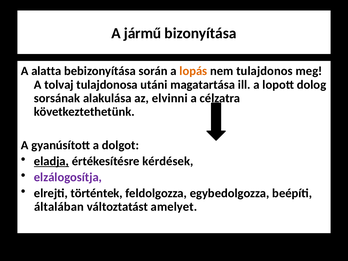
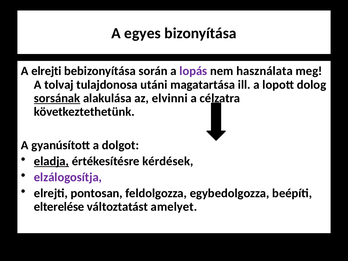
jármű: jármű -> egyes (143, 33)
A alatta: alatta -> elrejti (46, 71)
lopás colour: orange -> purple (193, 71)
tulajdonos: tulajdonos -> használata (264, 71)
sorsának underline: none -> present (57, 98)
történtek: történtek -> pontosan (97, 193)
általában: általában -> elterelése (59, 207)
